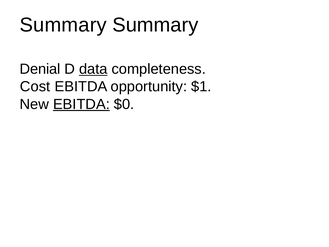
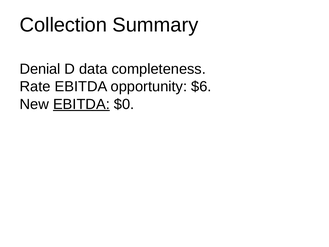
Summary: Summary -> Collection (63, 25)
data underline: present -> none (93, 69)
Cost: Cost -> Rate (35, 87)
$1: $1 -> $6 (201, 87)
